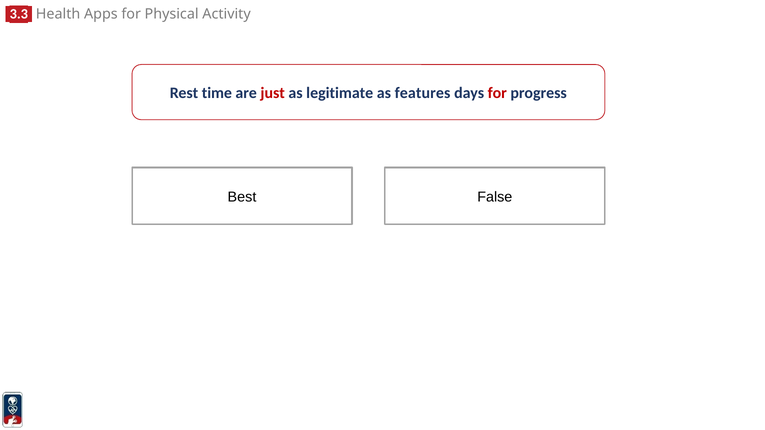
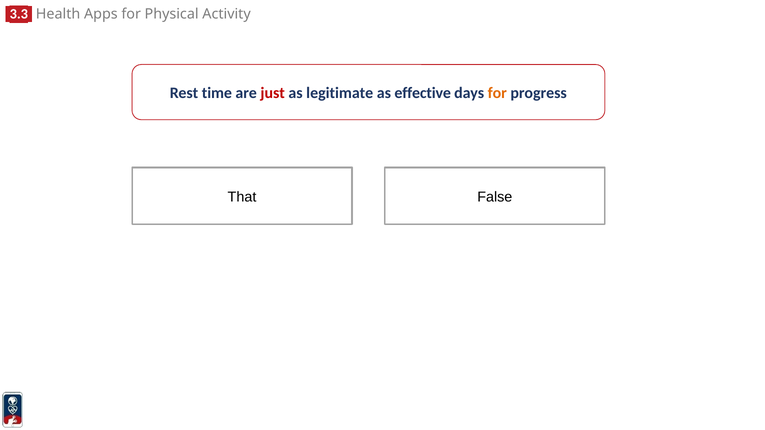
features: features -> effective (423, 93)
for colour: red -> orange (497, 93)
Best: Best -> That (242, 197)
